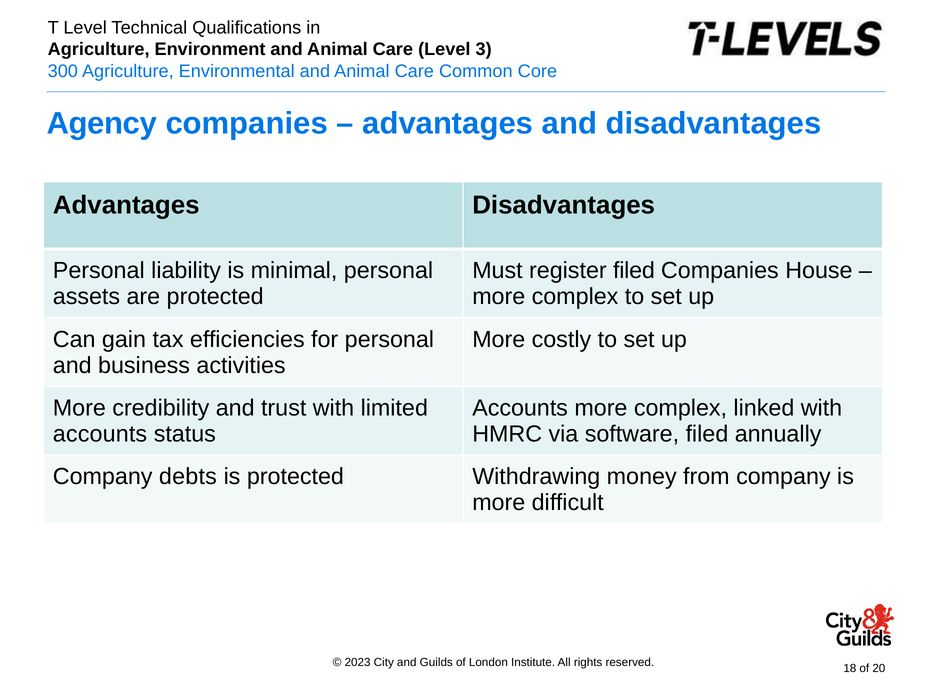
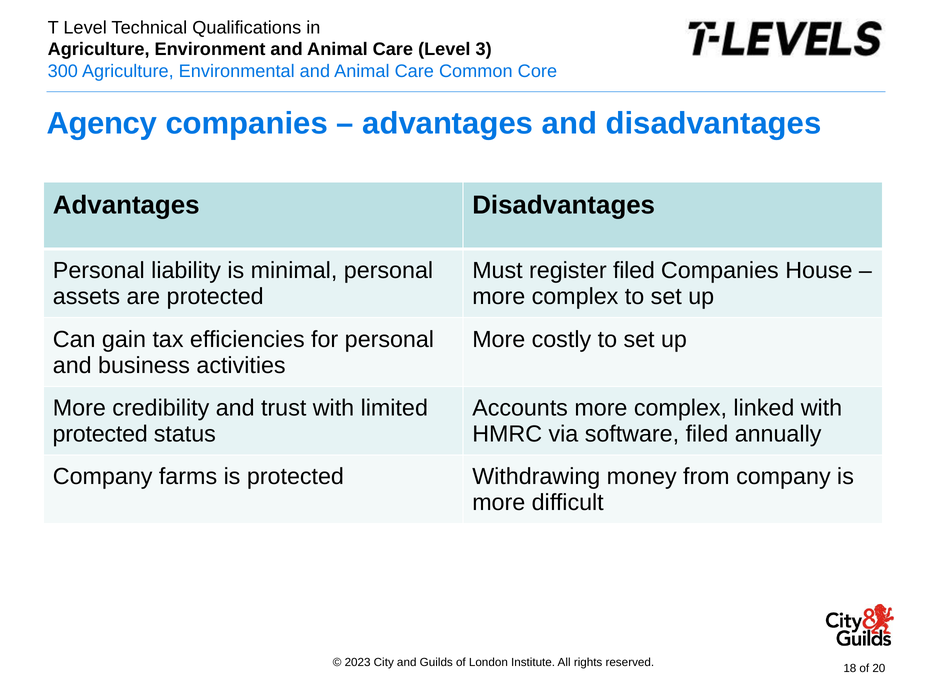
accounts: accounts -> protected (100, 434)
debts: debts -> farms (188, 477)
